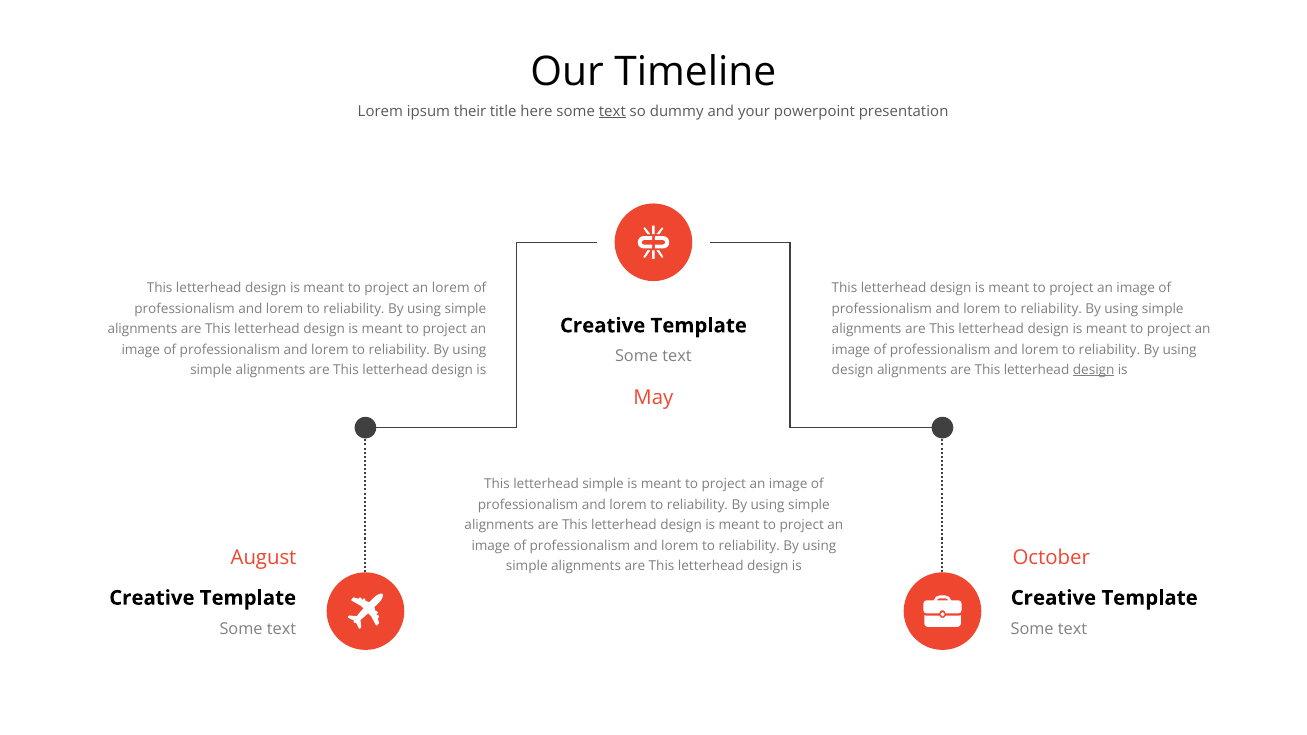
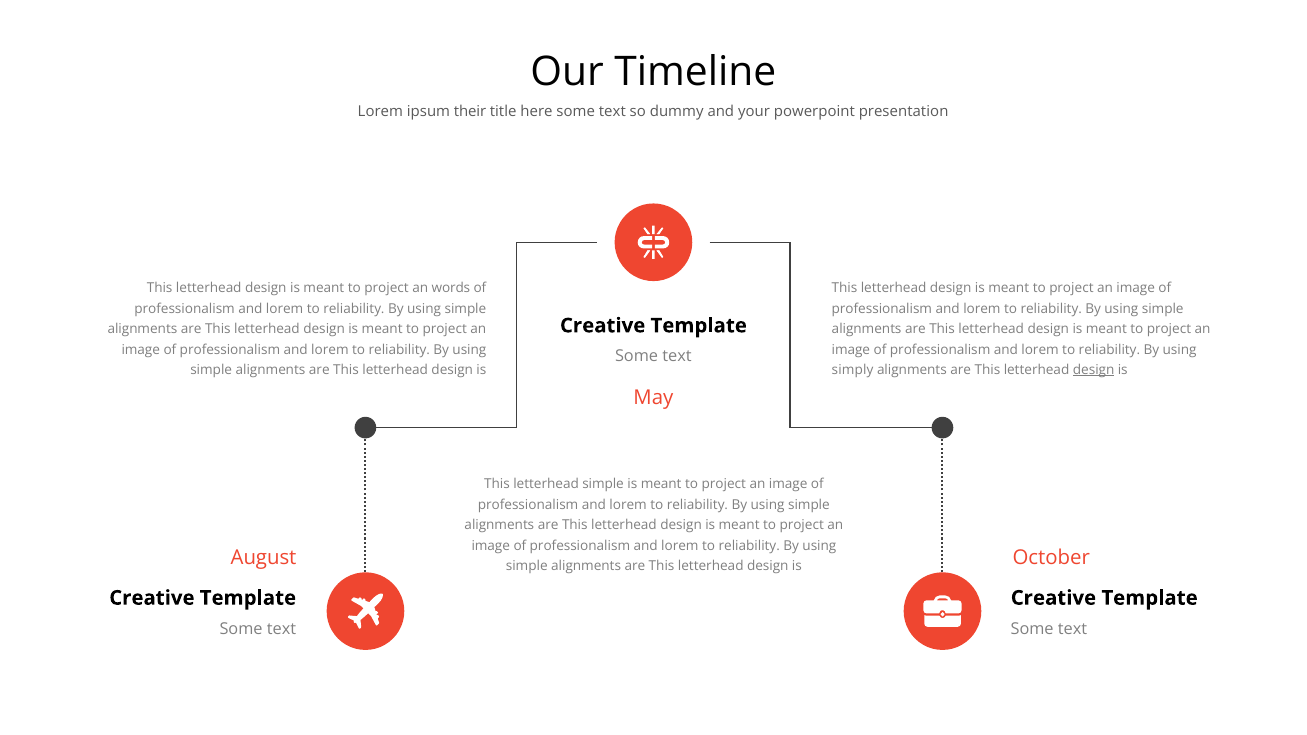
text underline: present -> none (612, 111)
an lorem: lorem -> words (451, 288)
design: design -> simply (853, 370)
